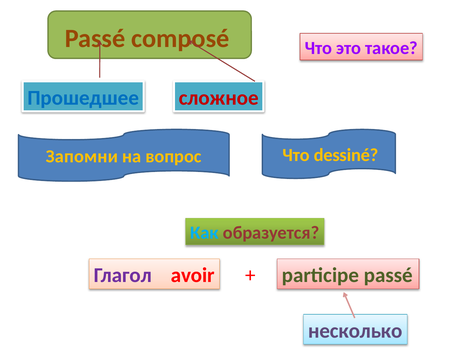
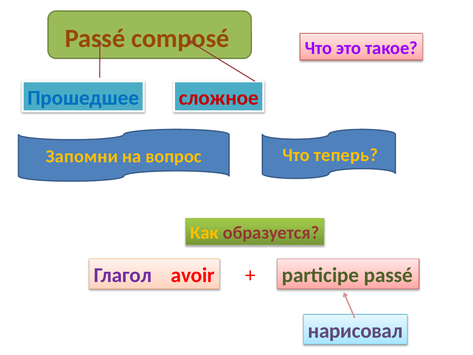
dessiné: dessiné -> теперь (346, 155)
Как colour: light blue -> yellow (204, 233)
несколько: несколько -> нарисовал (355, 331)
